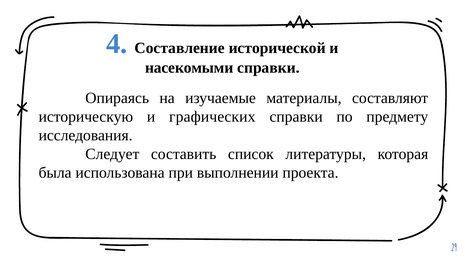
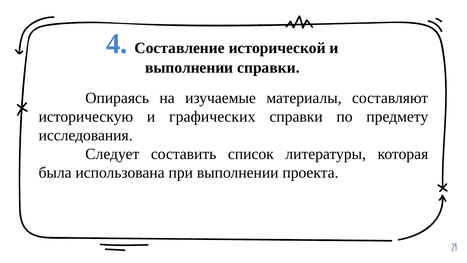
насекомыми: насекомыми -> выполнении (189, 68)
